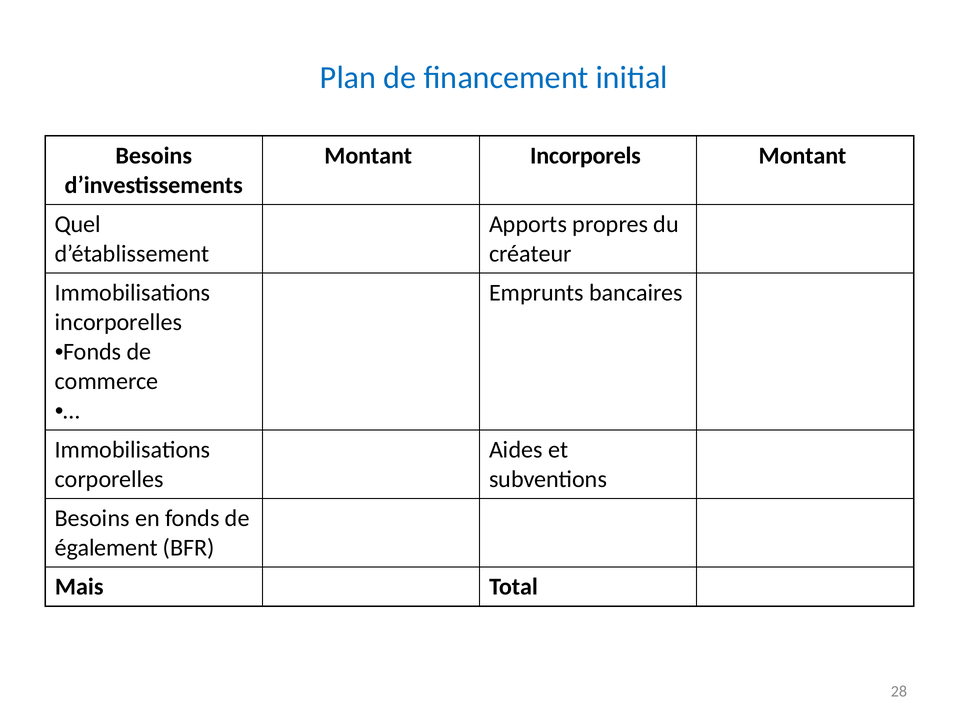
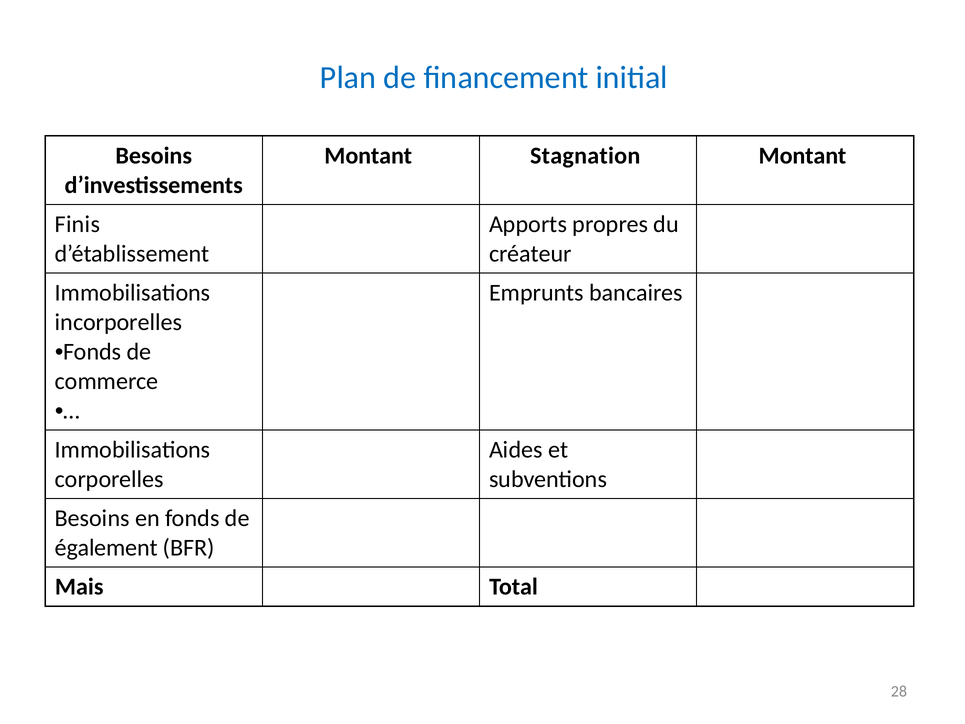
Incorporels: Incorporels -> Stagnation (585, 156)
Quel: Quel -> Finis (77, 224)
